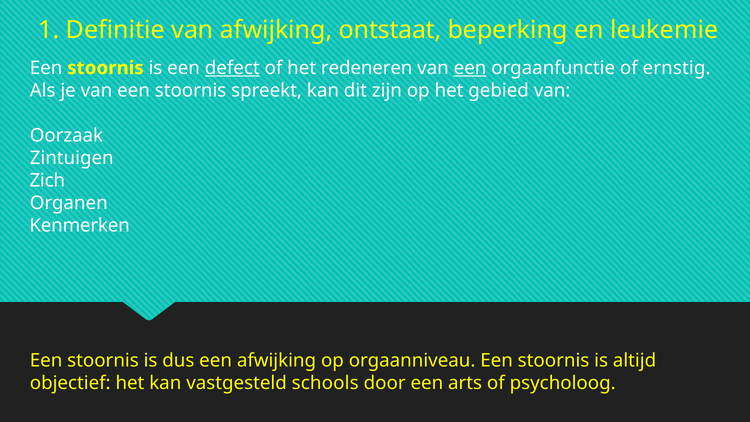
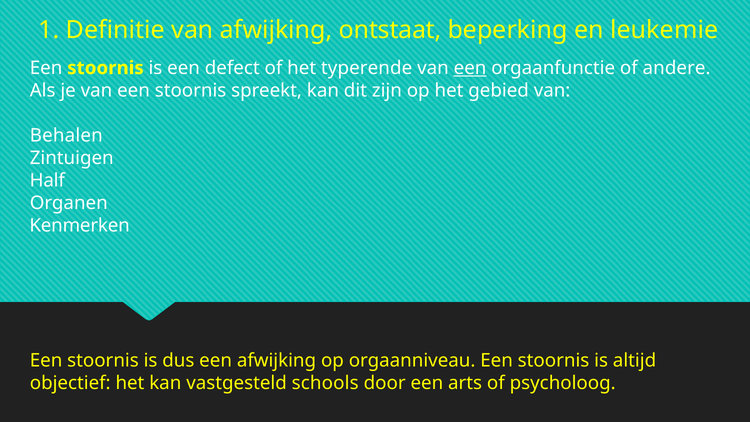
defect underline: present -> none (232, 68)
redeneren: redeneren -> typerende (367, 68)
ernstig: ernstig -> andere (677, 68)
Oorzaak: Oorzaak -> Behalen (66, 135)
Zich: Zich -> Half (47, 180)
